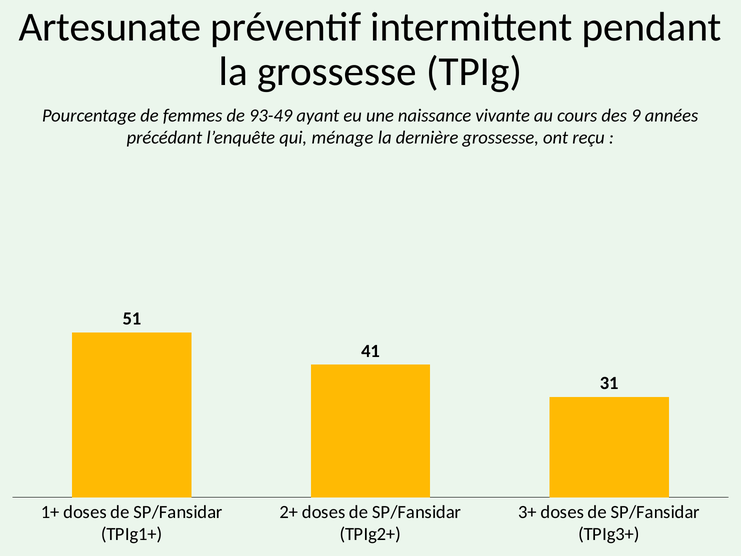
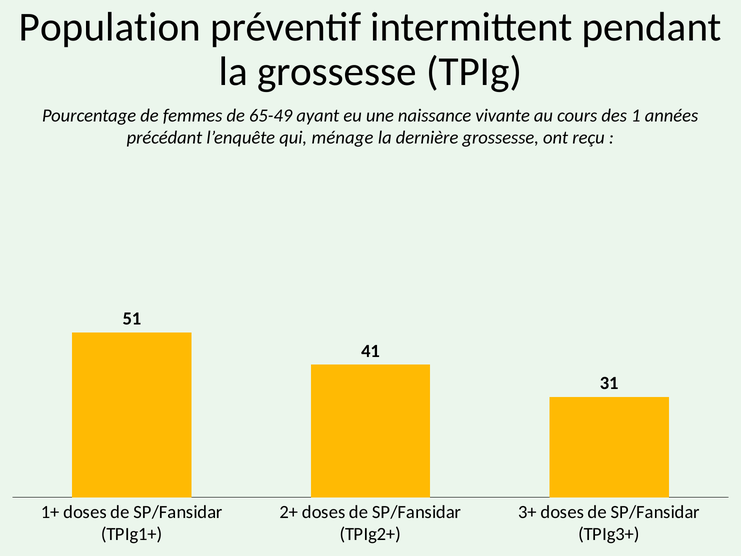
Artesunate: Artesunate -> Population (110, 27)
93-49: 93-49 -> 65-49 (271, 116)
9: 9 -> 1 (636, 116)
